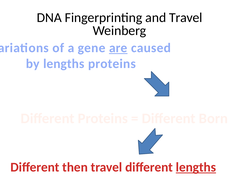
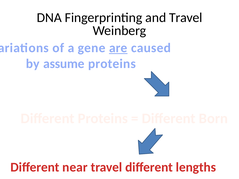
by lengths: lengths -> assume (64, 64)
then: then -> near (75, 167)
lengths underline: present -> none (196, 167)
